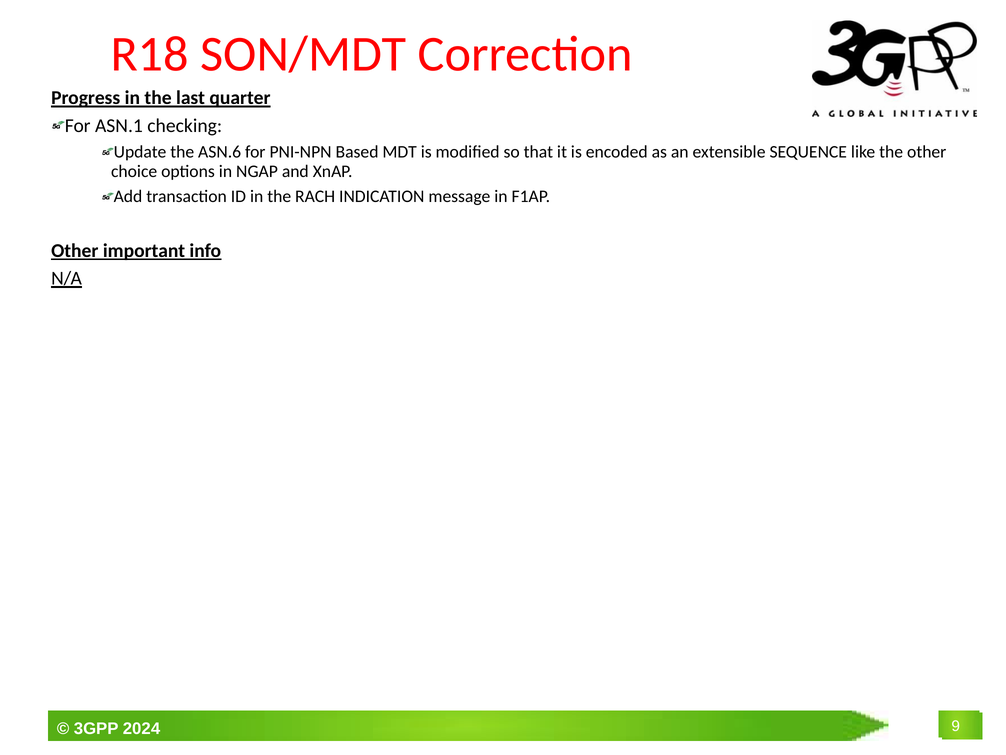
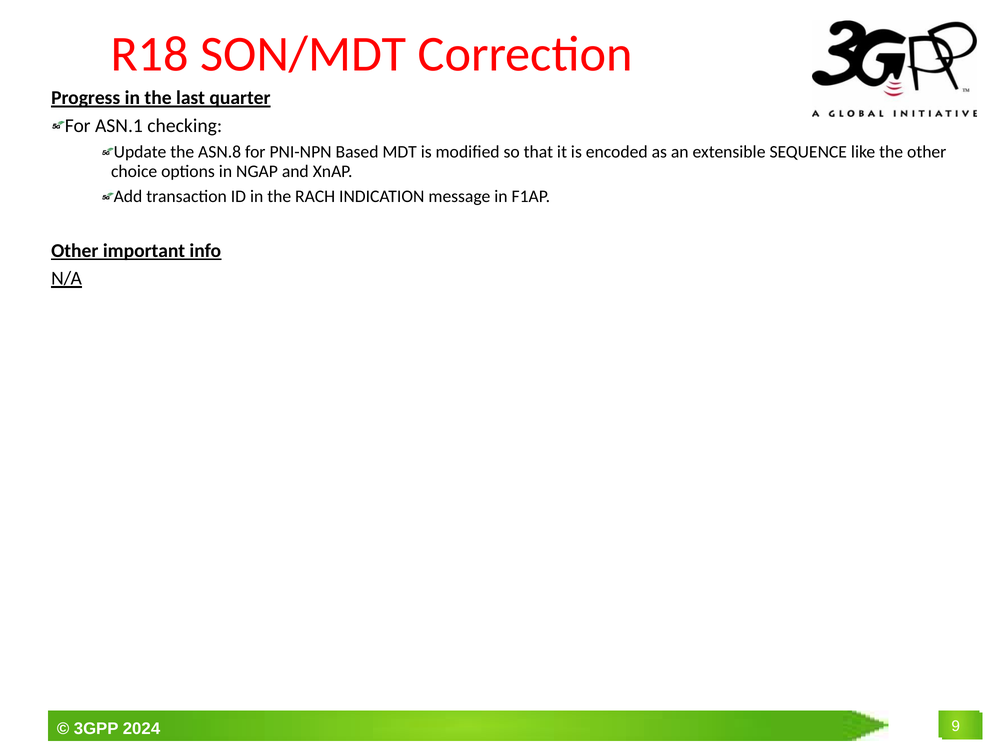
ASN.6: ASN.6 -> ASN.8 (220, 152)
